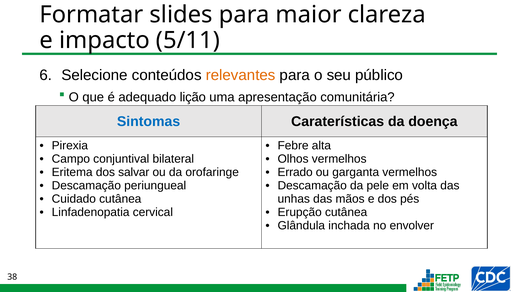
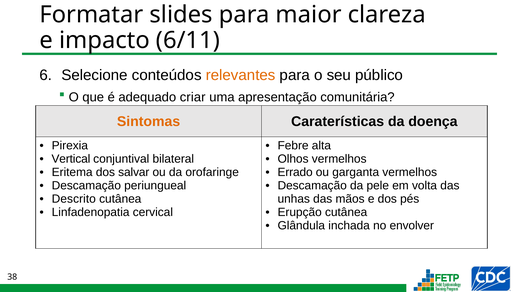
5/11: 5/11 -> 6/11 (188, 40)
lição: lição -> criar (193, 97)
Sintomas colour: blue -> orange (149, 121)
Campo: Campo -> Vertical (71, 159)
Cuidado: Cuidado -> Descrito (74, 199)
